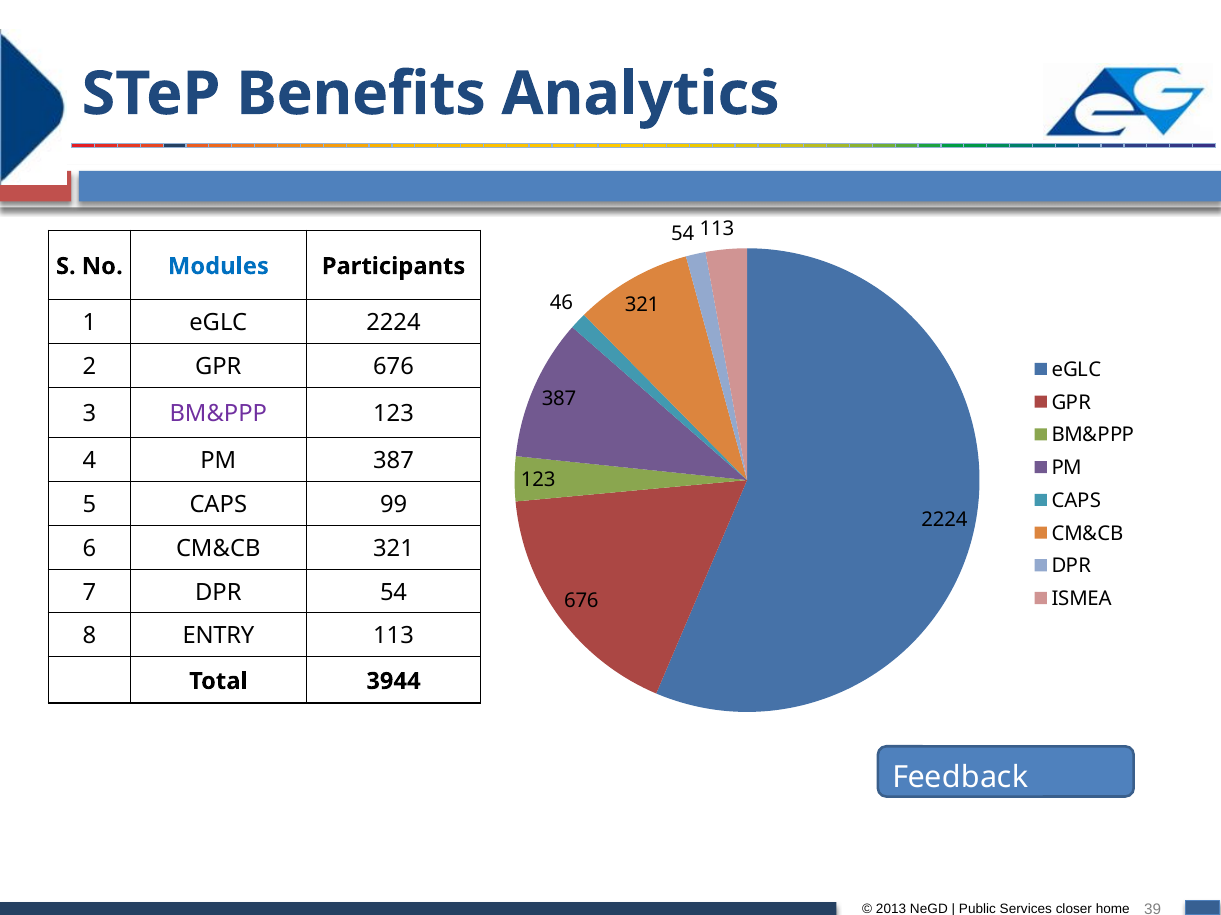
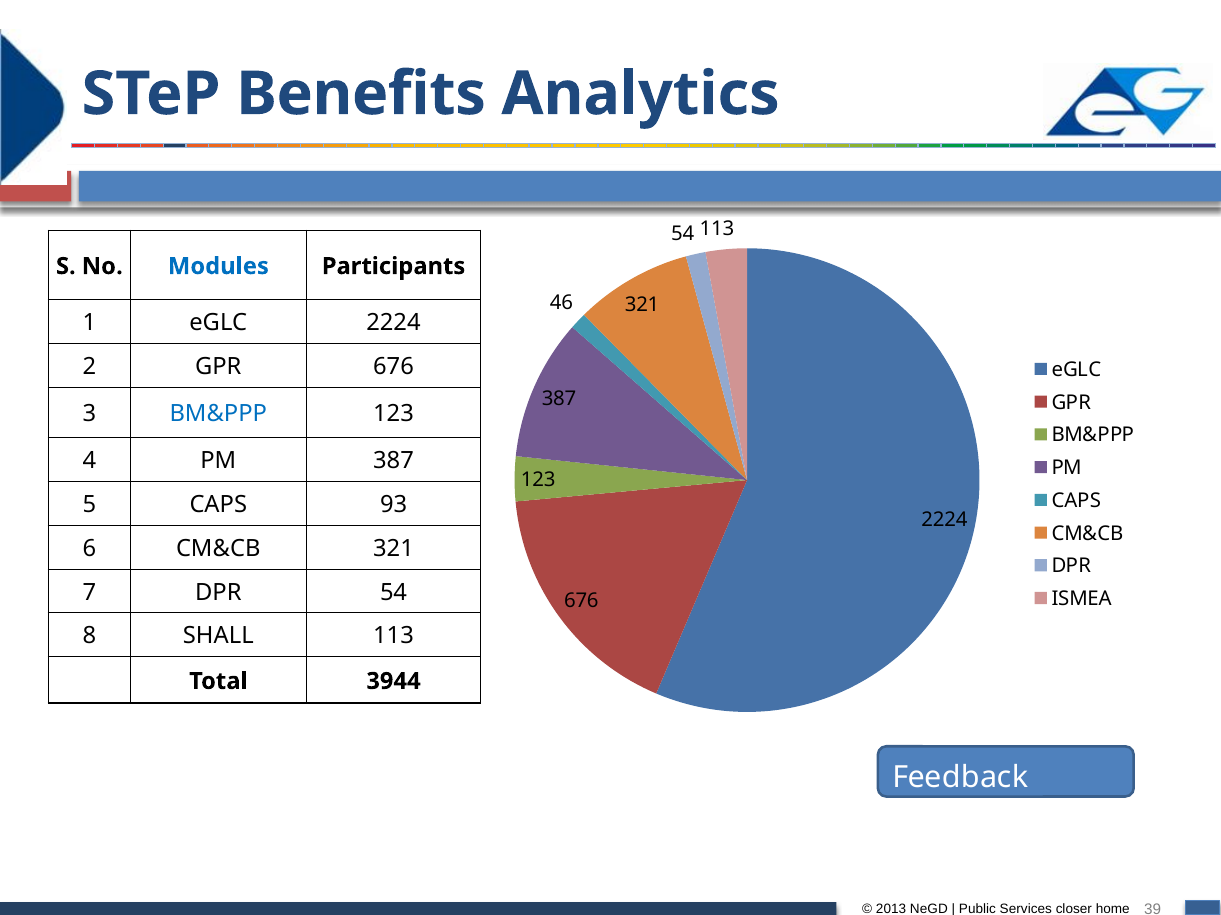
BM&PPP colour: purple -> blue (218, 414)
99: 99 -> 93 (394, 505)
ENTRY: ENTRY -> SHALL (218, 637)
